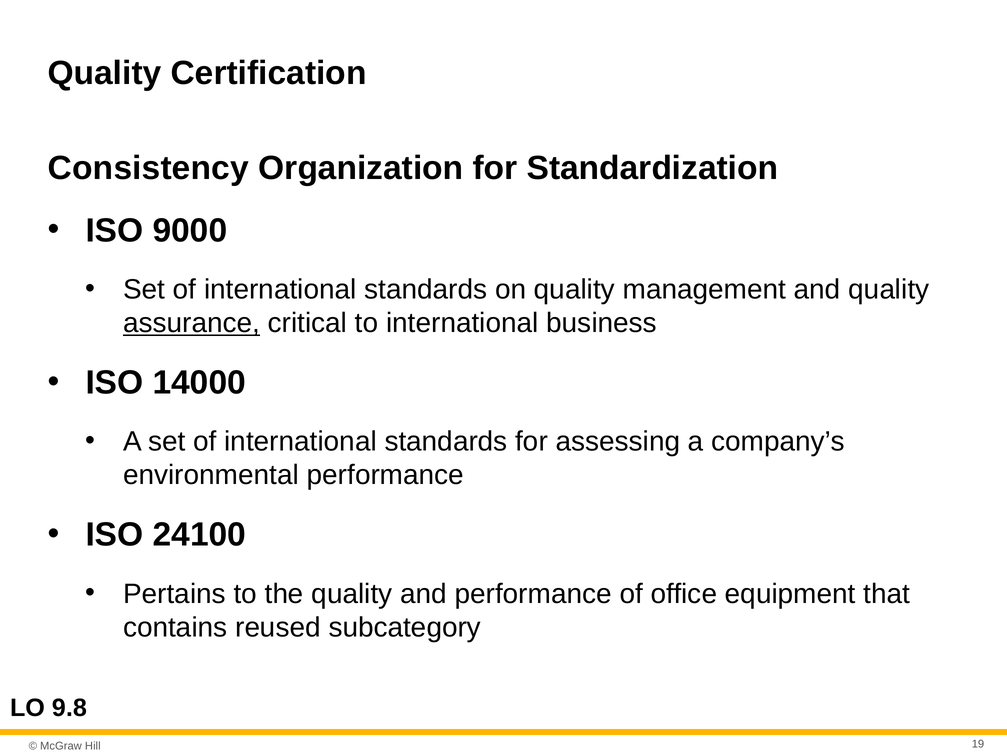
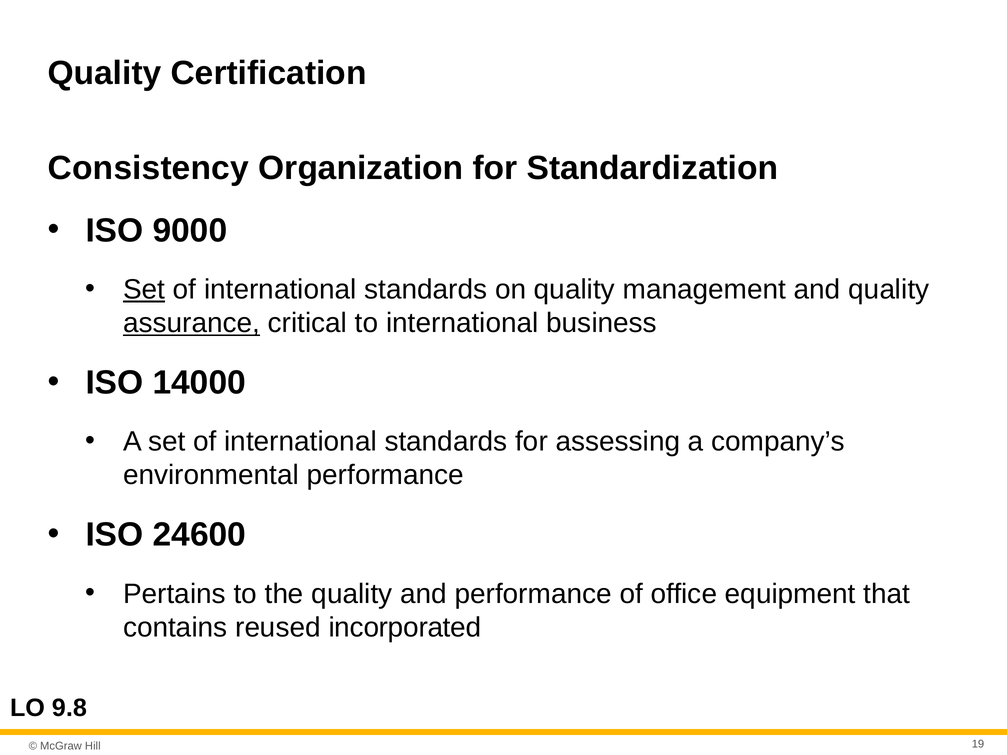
Set underline: none -> present (144, 290)
24100: 24100 -> 24600 (199, 535)
subcategory: subcategory -> incorporated (405, 628)
